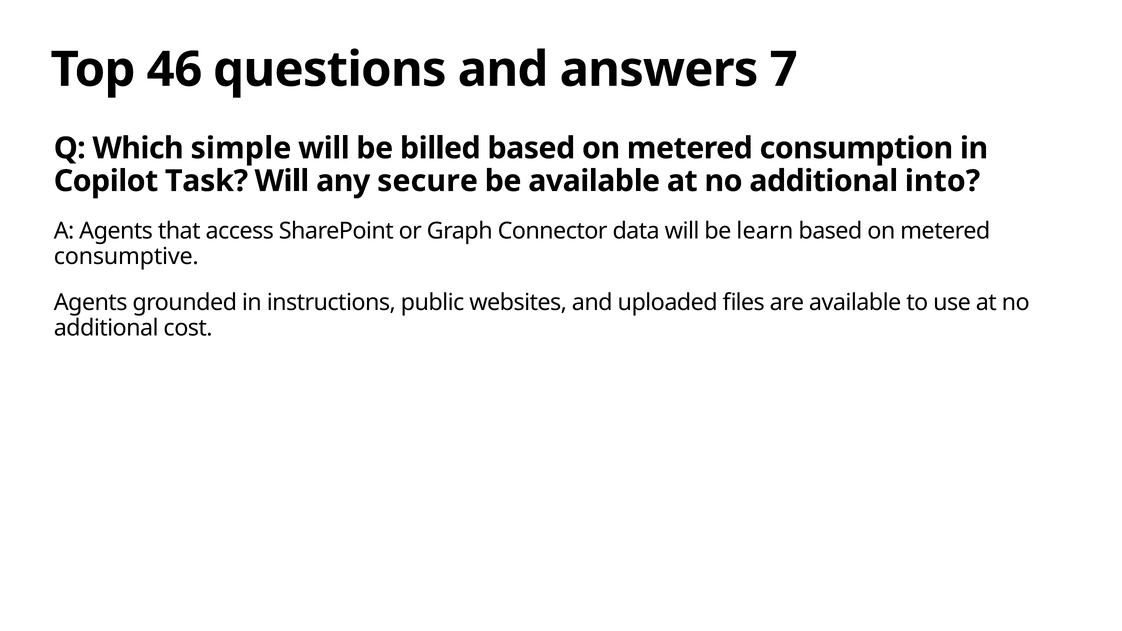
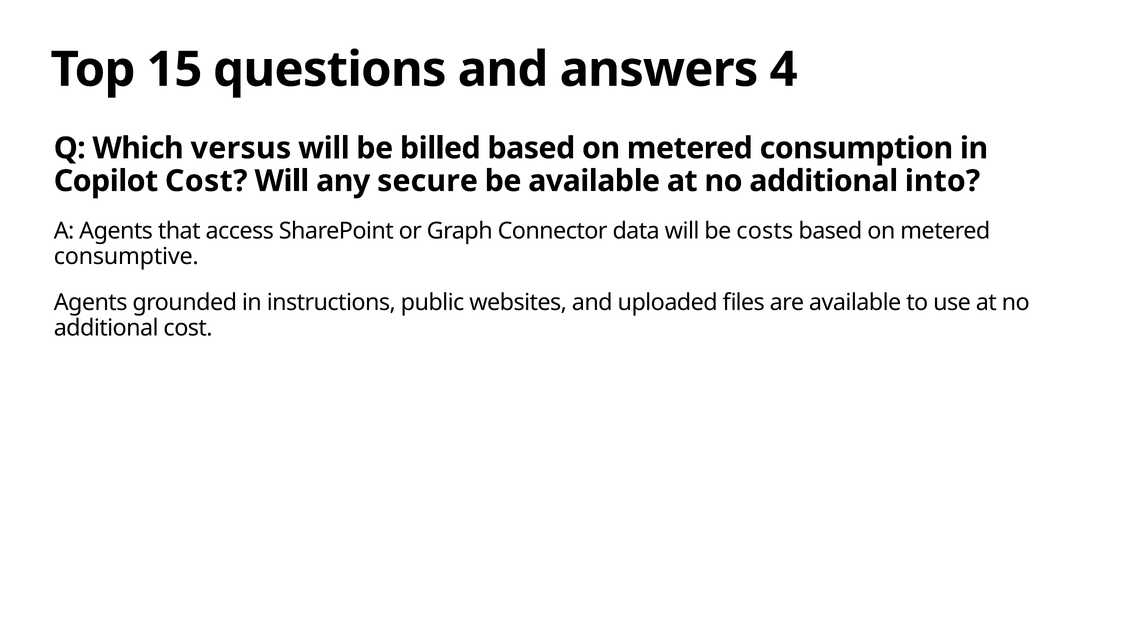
46: 46 -> 15 (174, 70)
7: 7 -> 4 (784, 70)
simple: simple -> versus (241, 148)
Copilot Task: Task -> Cost (206, 181)
learn: learn -> costs (765, 231)
